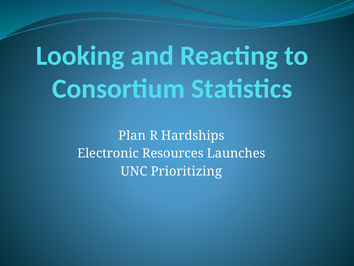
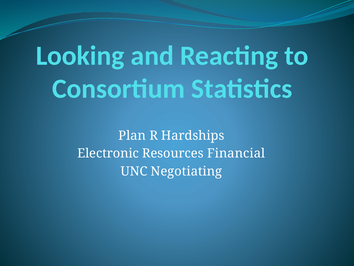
Launches: Launches -> Financial (236, 153)
Prioritizing: Prioritizing -> Negotiating (186, 171)
